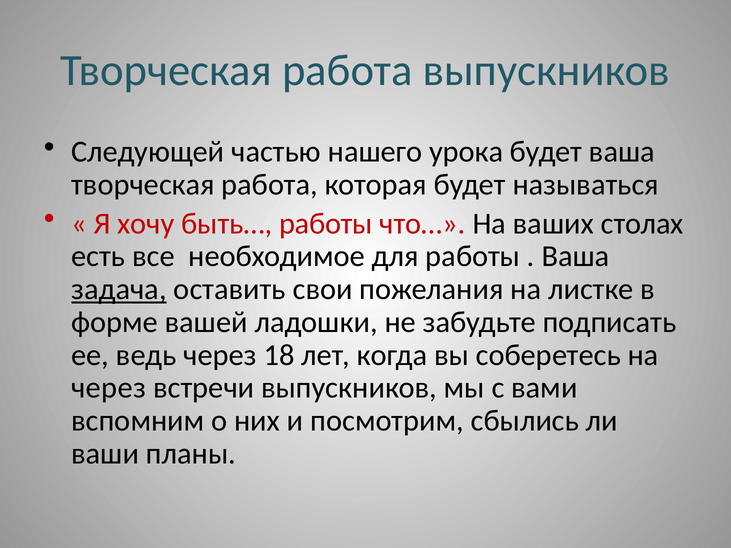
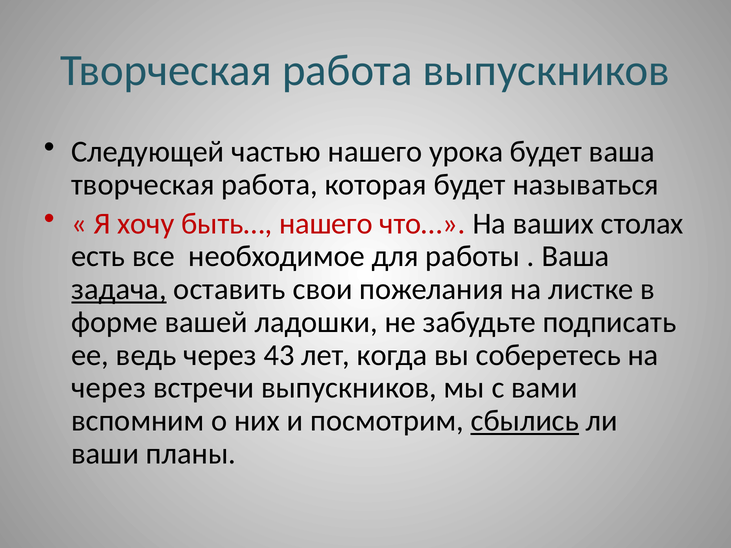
быть… работы: работы -> нашего (326, 224)
18: 18 -> 43 (279, 355)
сбылись underline: none -> present (525, 421)
